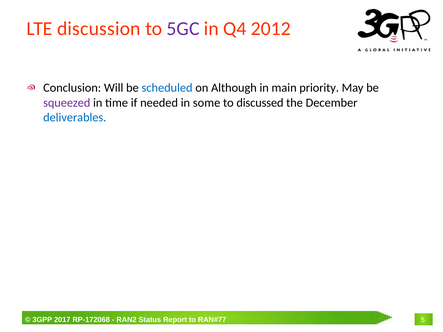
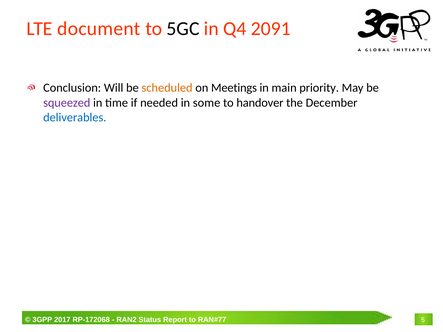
discussion: discussion -> document (99, 29)
5GC colour: purple -> black (183, 29)
2012: 2012 -> 2091 (271, 29)
scheduled colour: blue -> orange (167, 88)
Although: Although -> Meetings (234, 88)
discussed: discussed -> handover (260, 103)
